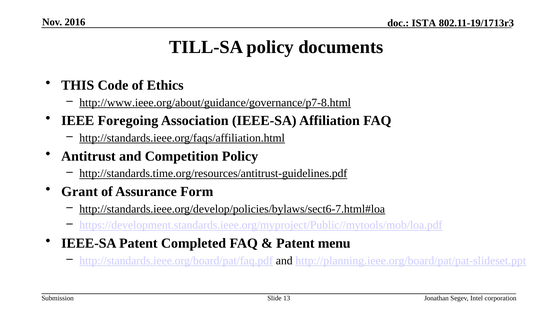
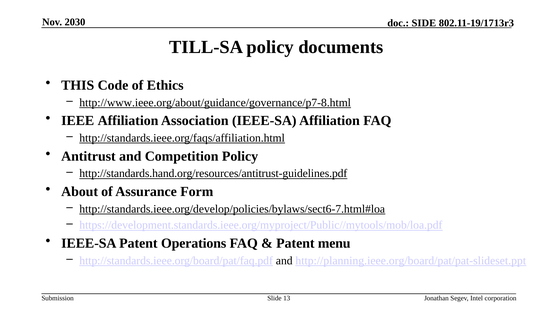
2016: 2016 -> 2030 (75, 22)
ISTA: ISTA -> SIDE (424, 23)
IEEE Foregoing: Foregoing -> Affiliation (128, 121)
http://standards.time.org/resources/antitrust-guidelines.pdf: http://standards.time.org/resources/antitrust-guidelines.pdf -> http://standards.hand.org/resources/antitrust-guidelines.pdf (213, 174)
Grant: Grant -> About (80, 192)
Completed: Completed -> Operations (194, 243)
